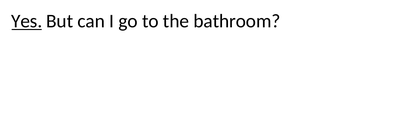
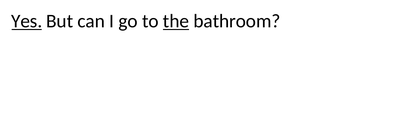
the underline: none -> present (176, 21)
